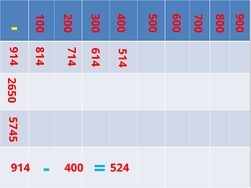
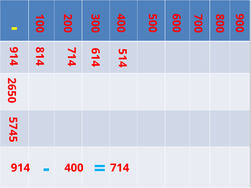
524: 524 -> 714 (120, 168)
